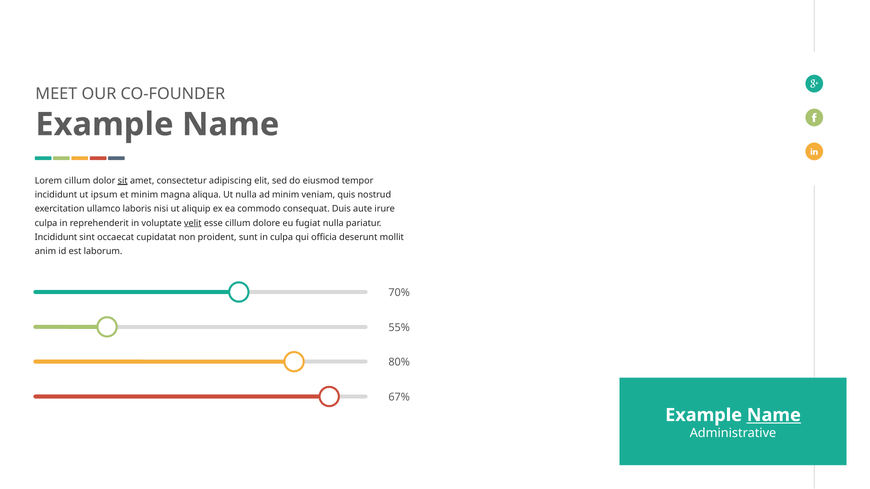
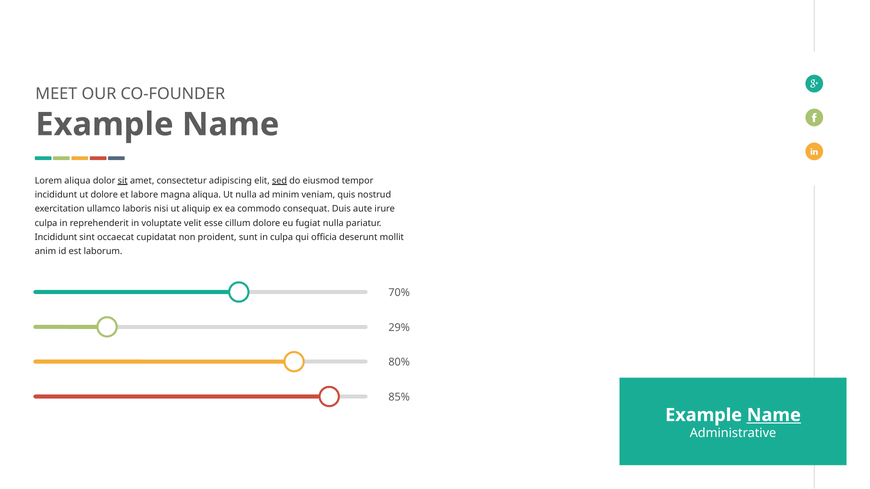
Lorem cillum: cillum -> aliqua (77, 181)
sed underline: none -> present (280, 181)
ut ipsum: ipsum -> dolore (104, 195)
et minim: minim -> labore (144, 195)
velit underline: present -> none (193, 223)
55%: 55% -> 29% (399, 328)
67%: 67% -> 85% (399, 398)
